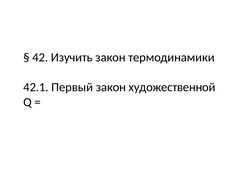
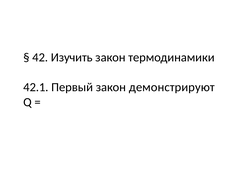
художественной: художественной -> демонстрируют (172, 88)
